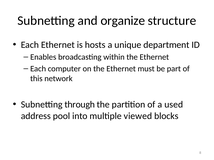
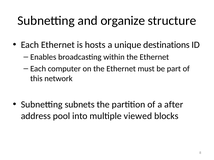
department: department -> destinations (166, 45)
through: through -> subnets (80, 105)
used: used -> after (174, 105)
